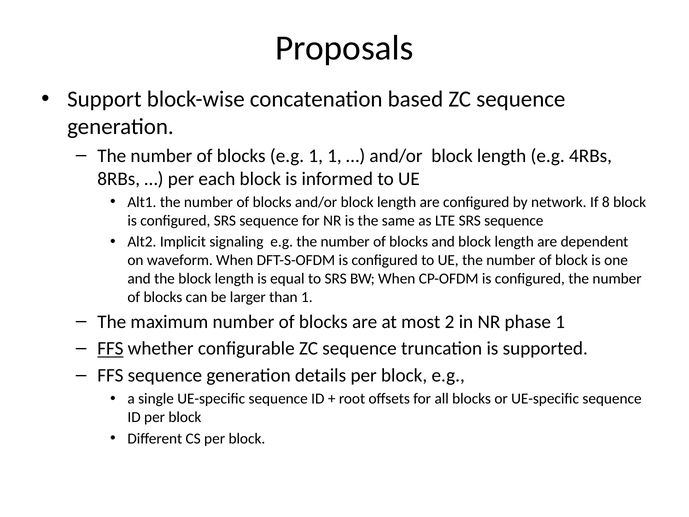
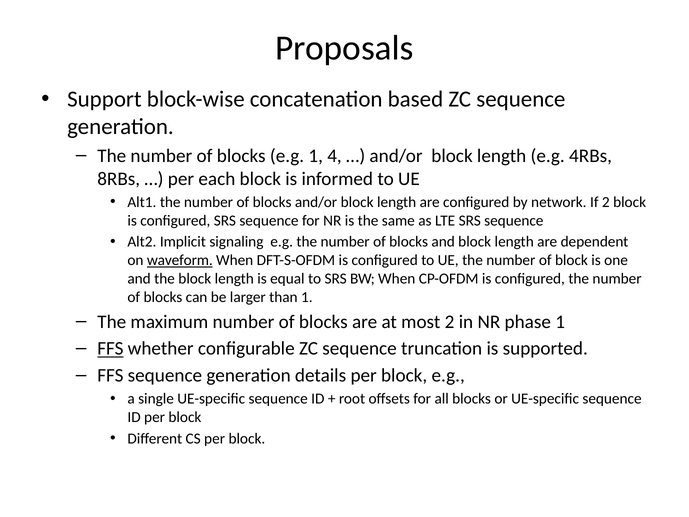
1 1: 1 -> 4 (335, 156)
If 8: 8 -> 2 (606, 202)
waveform underline: none -> present (180, 260)
